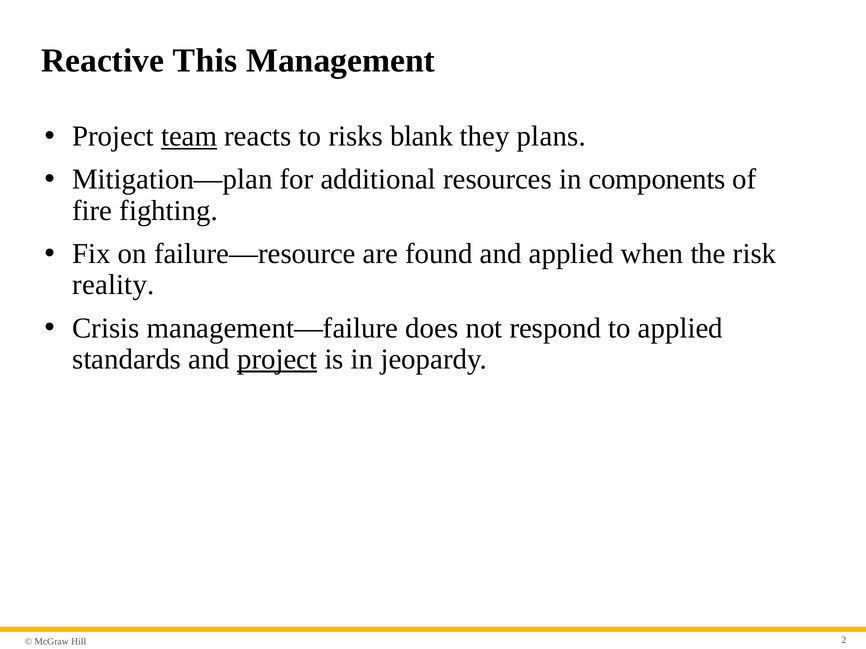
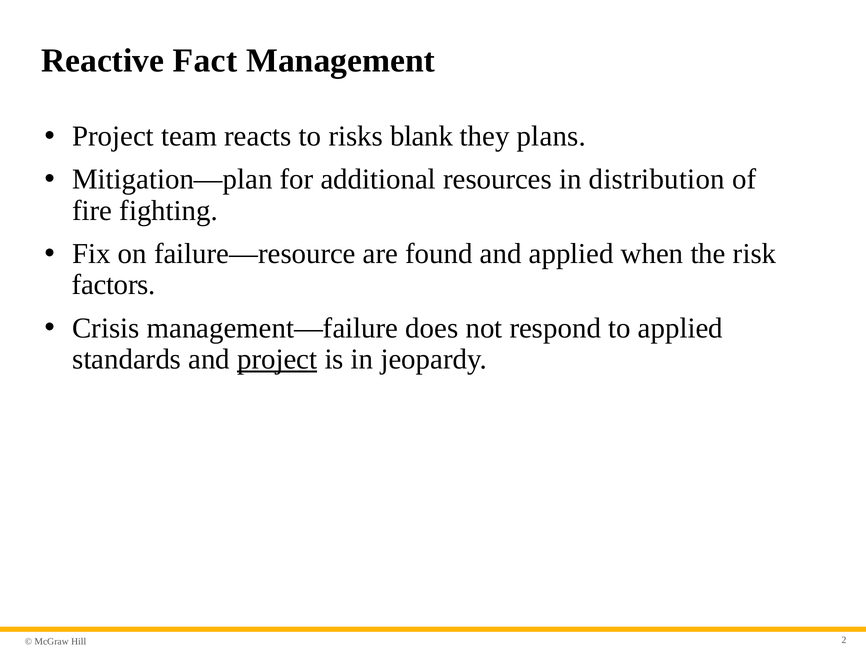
This: This -> Fact (205, 61)
team underline: present -> none (189, 136)
components: components -> distribution (657, 180)
reality: reality -> factors (114, 285)
